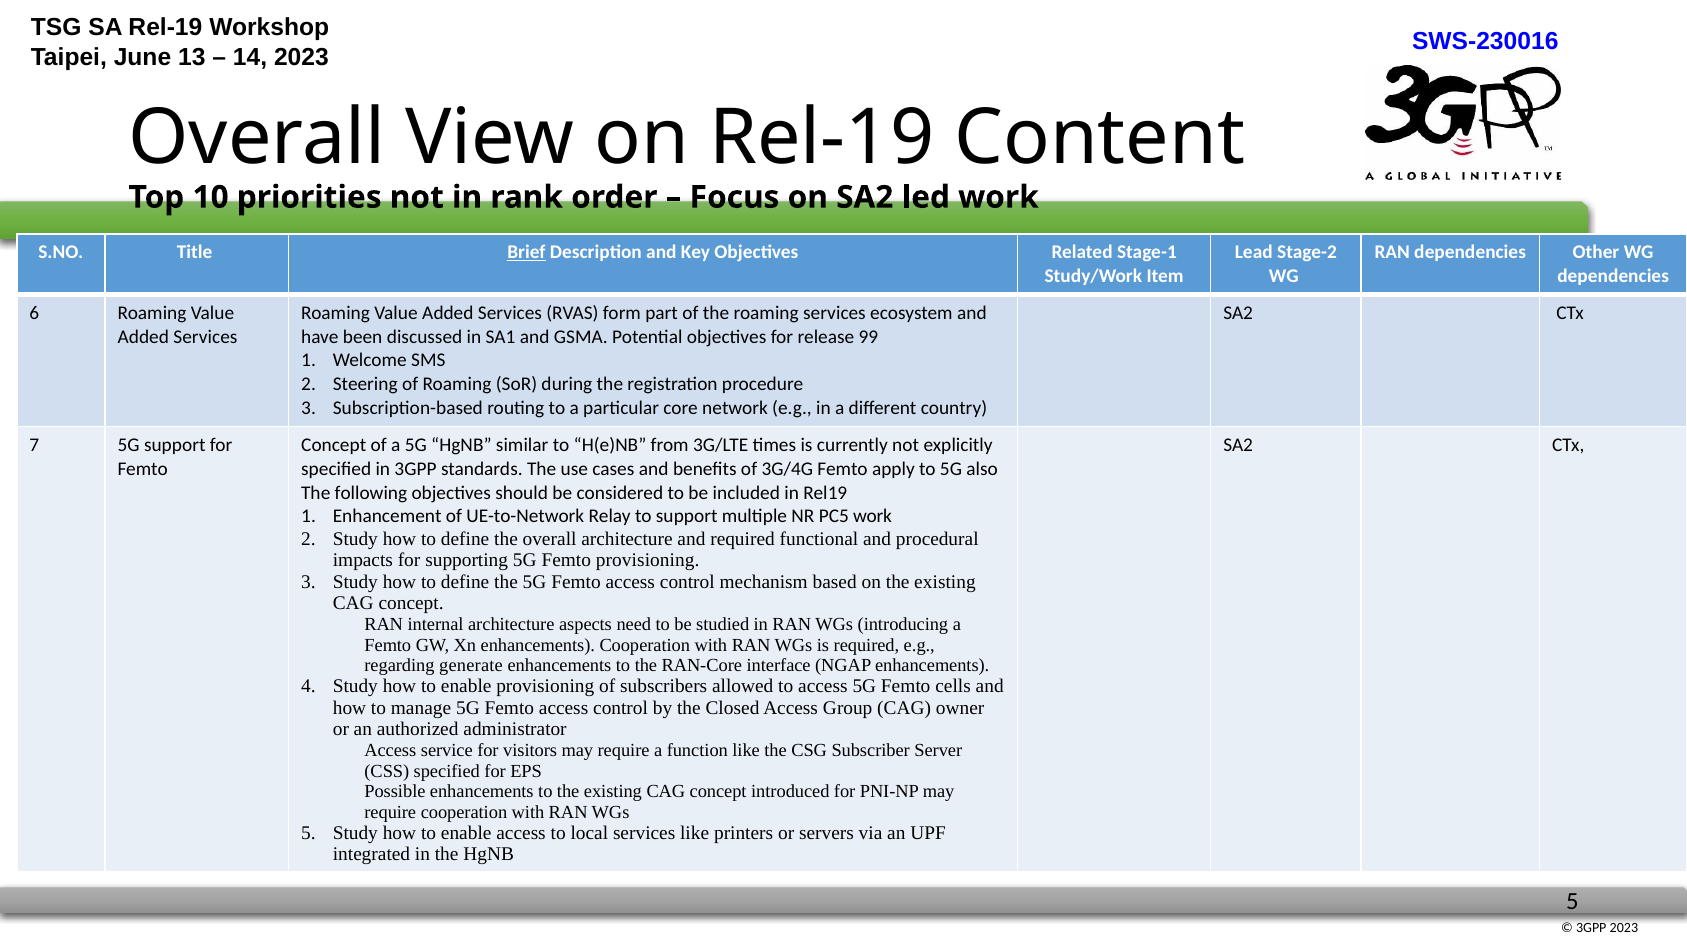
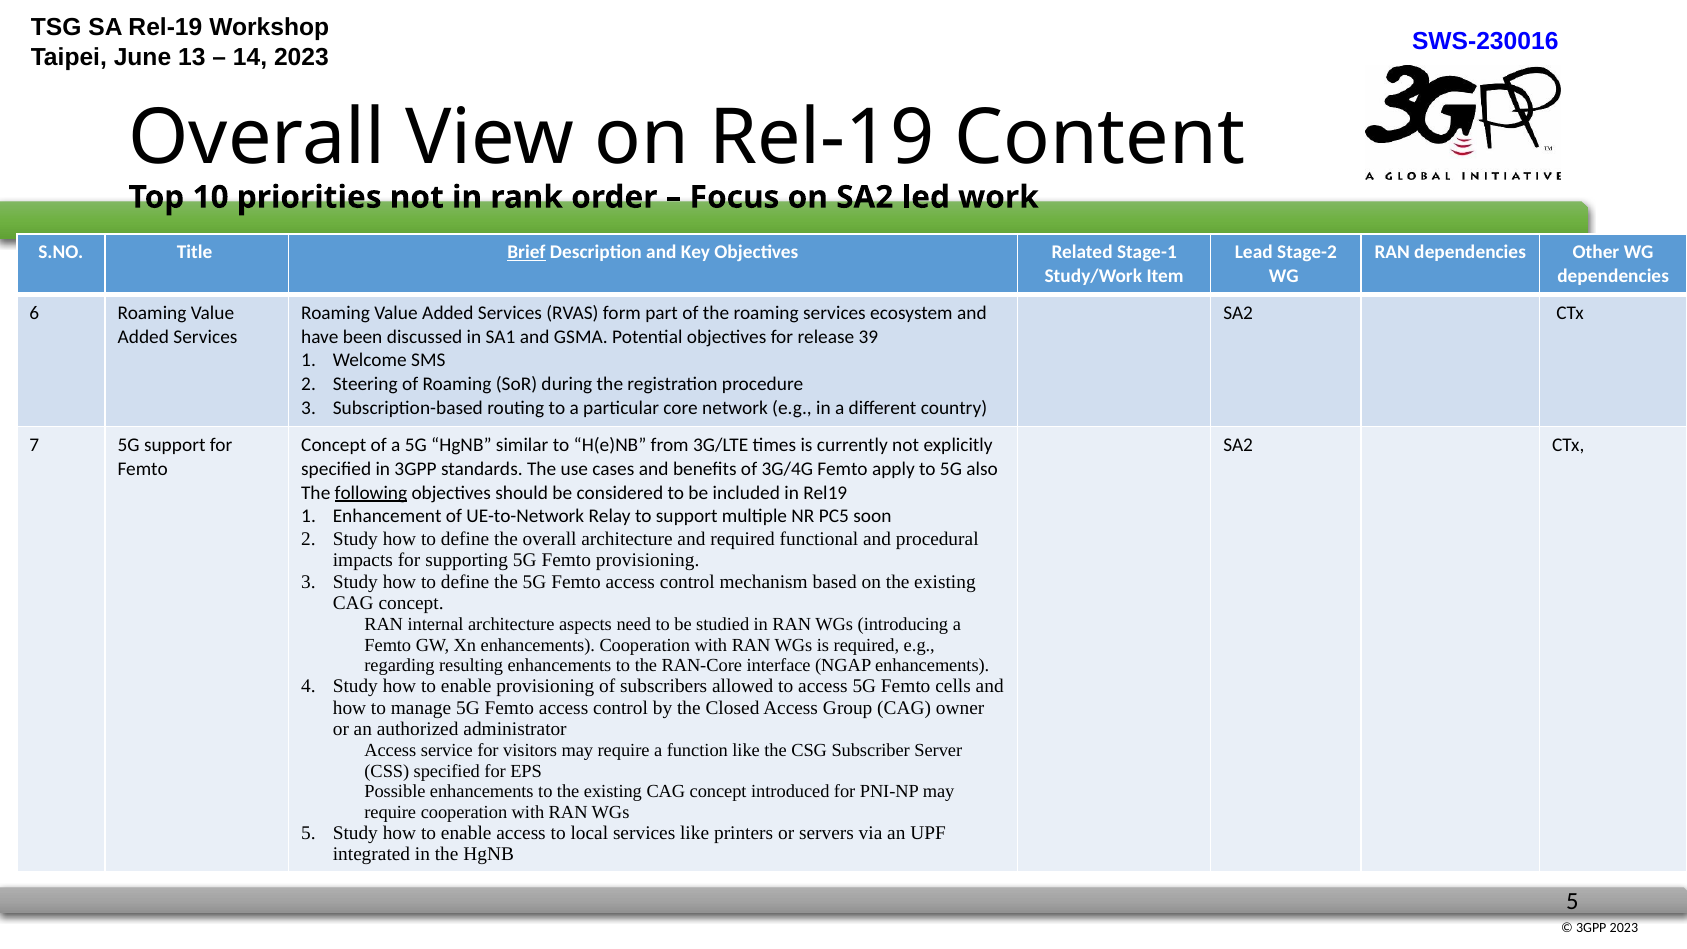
99: 99 -> 39 (868, 337)
following underline: none -> present (371, 493)
PC5 work: work -> soon (872, 516)
generate: generate -> resulting (471, 665)
